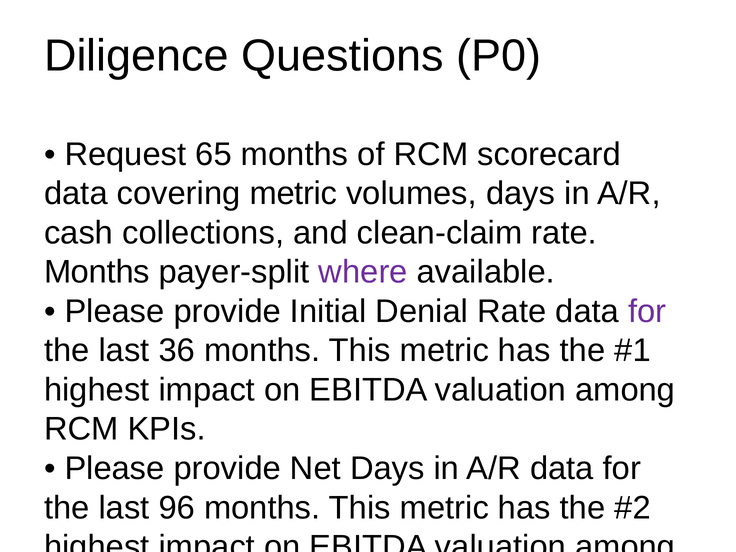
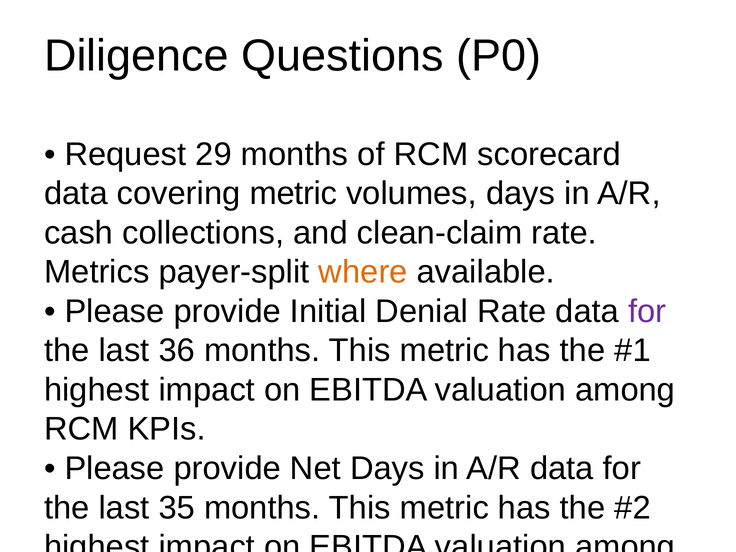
65: 65 -> 29 (214, 154)
Months: Months -> Metrics (97, 272)
where colour: purple -> orange (363, 272)
96: 96 -> 35 (177, 508)
